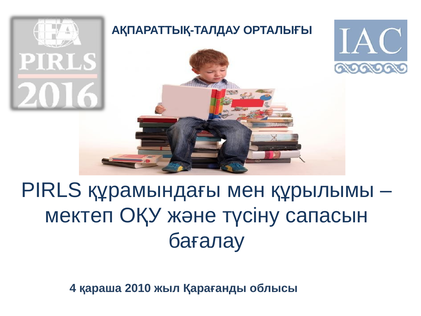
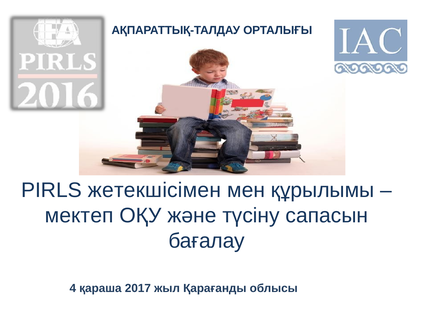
құрамындағы: құрамындағы -> жетекшісімен (154, 190)
2010: 2010 -> 2017 (138, 288)
